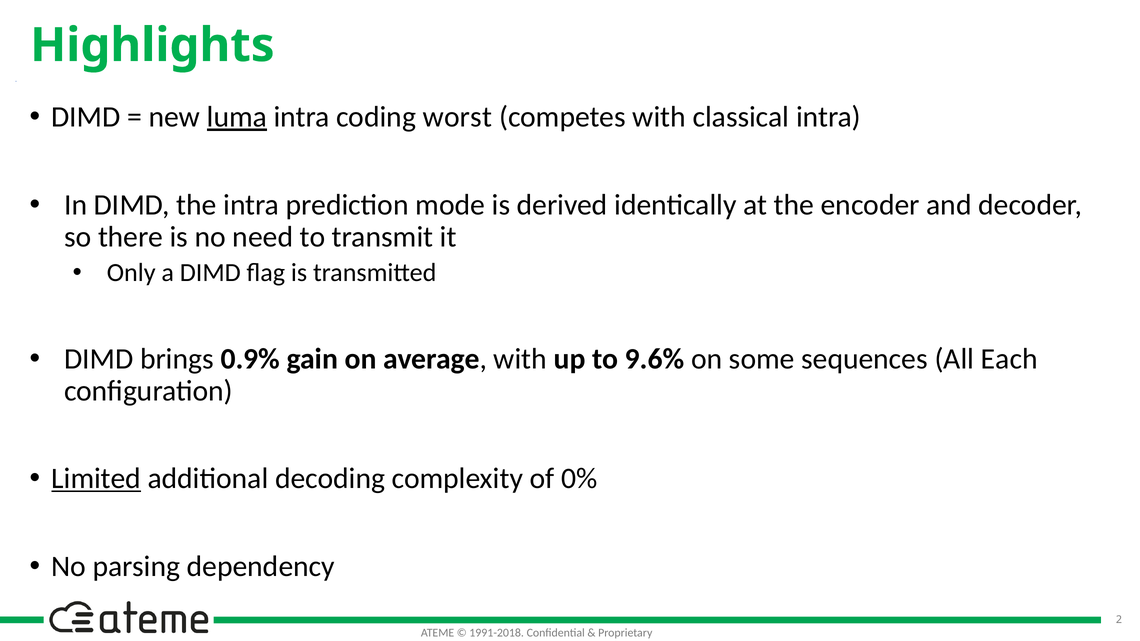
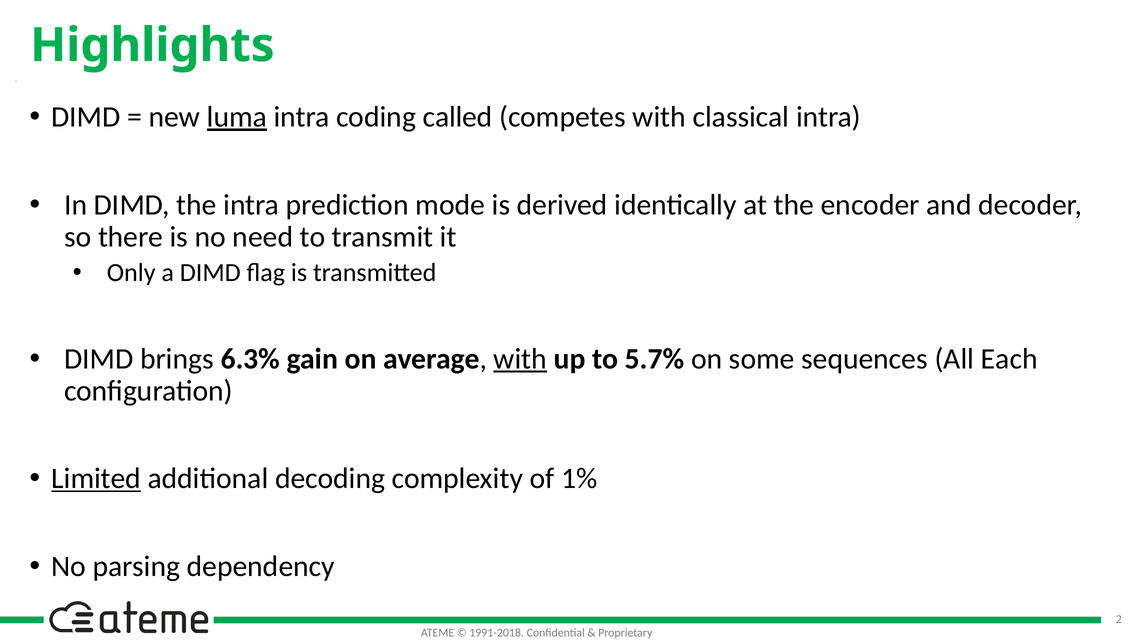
worst: worst -> called (458, 117)
0.9%: 0.9% -> 6.3% (250, 359)
with underline: none -> present (520, 359)
9.6%: 9.6% -> 5.7% (655, 359)
0%: 0% -> 1% (579, 479)
